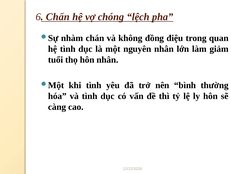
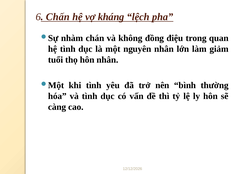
chóng: chóng -> kháng (111, 17)
